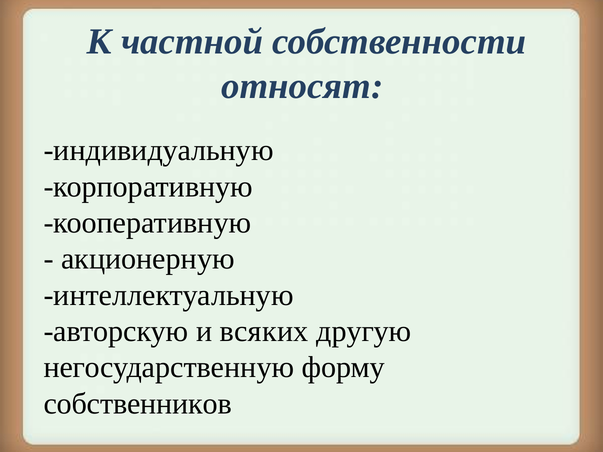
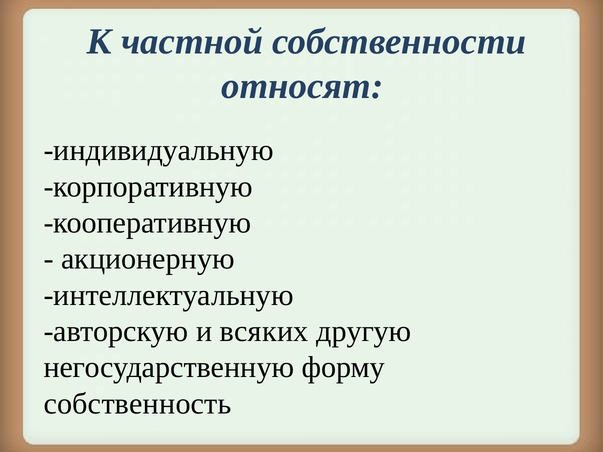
собственников: собственников -> собственность (138, 404)
